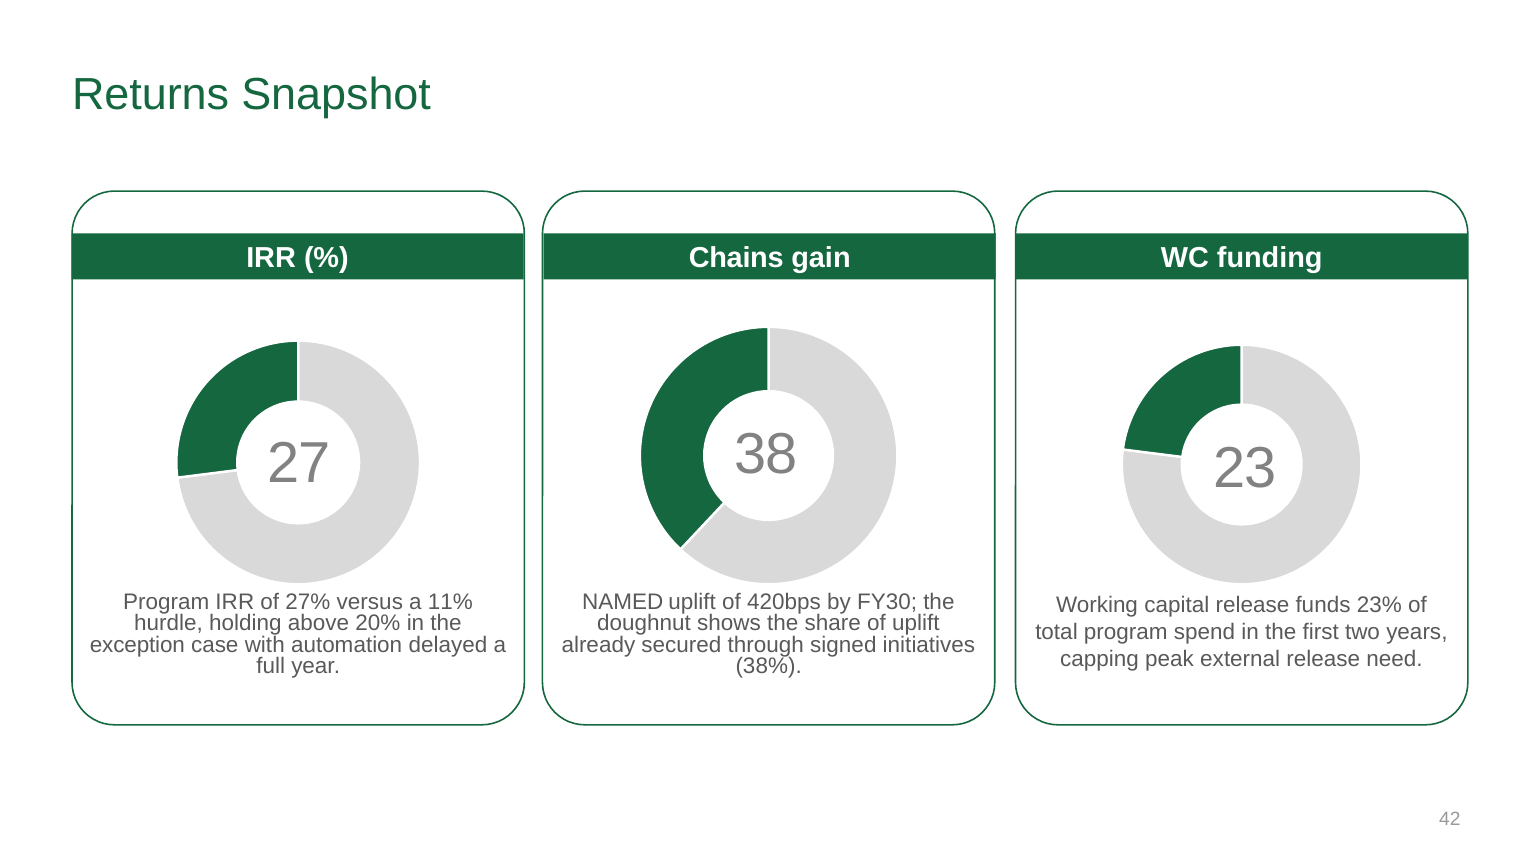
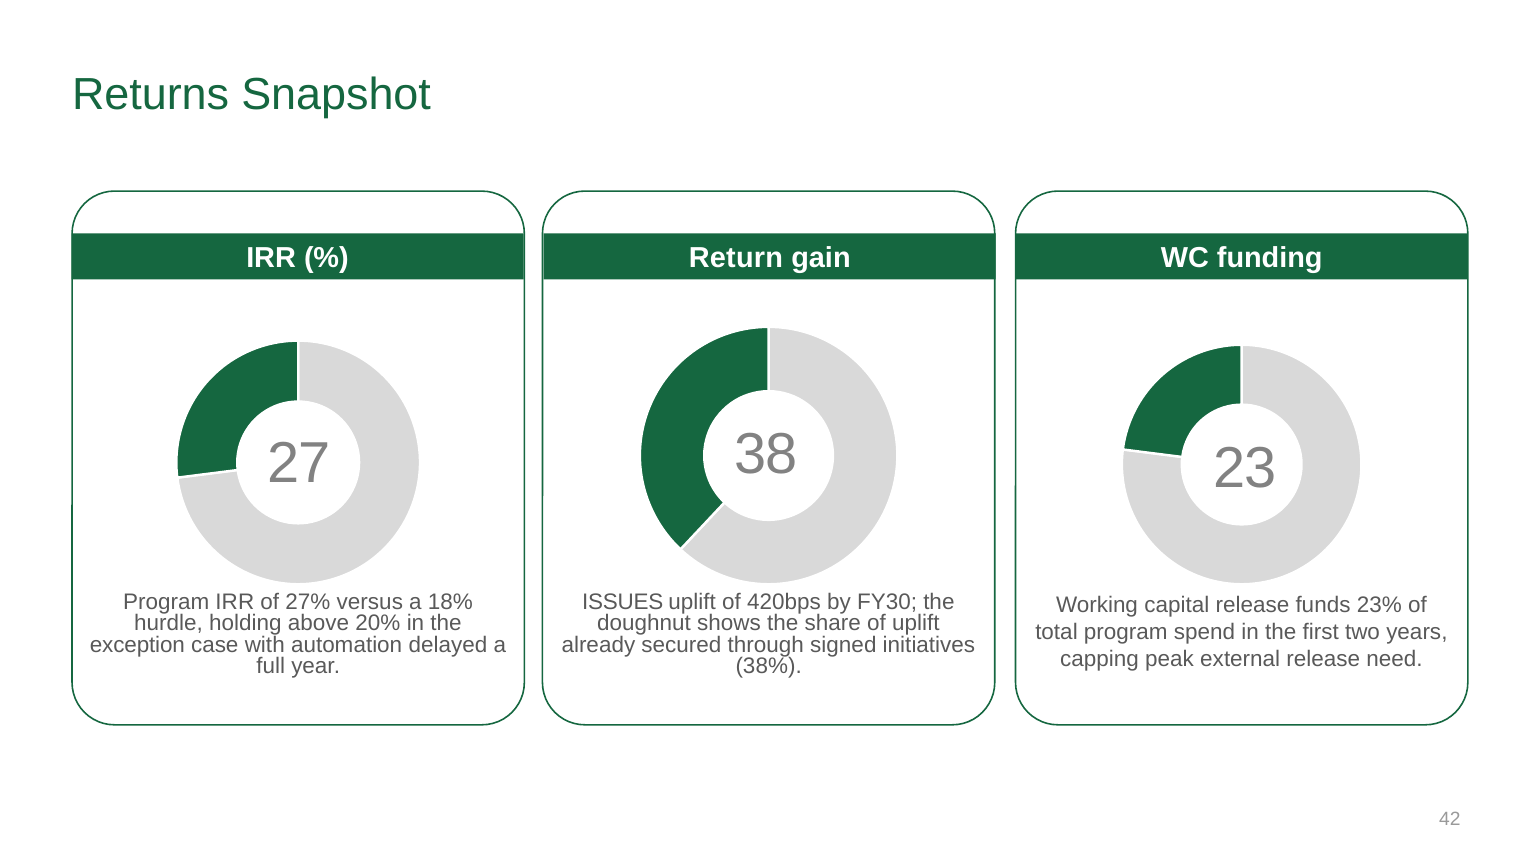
Chains: Chains -> Return (736, 259)
11%: 11% -> 18% (450, 602)
NAMED: NAMED -> ISSUES (623, 602)
